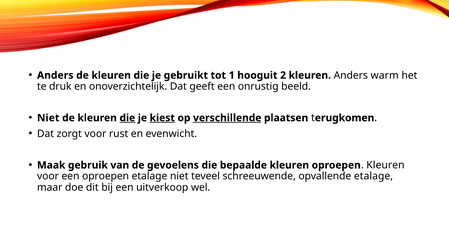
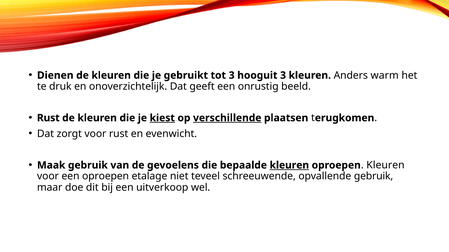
Anders: Anders -> Dienen (55, 75)
tot 1: 1 -> 3 (232, 75)
hooguit 2: 2 -> 3 (283, 75)
Niet: Niet -> Rust (48, 118)
die underline: present -> none (127, 118)
kleuren underline: none -> present (289, 166)
opvallende etalage: etalage -> gebruik (374, 177)
